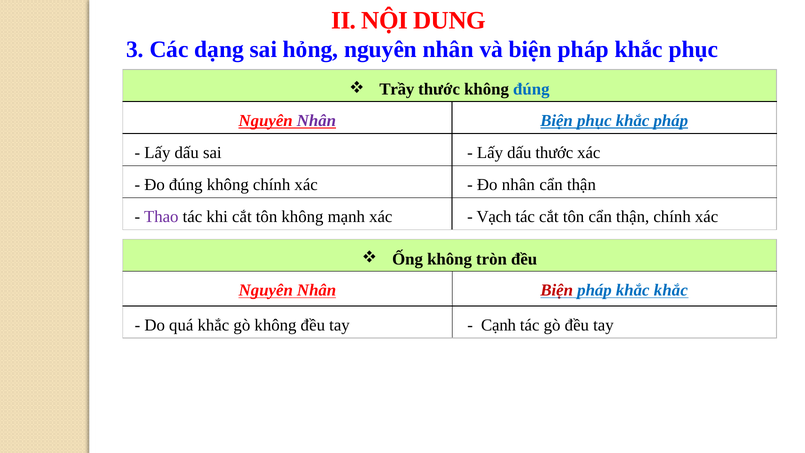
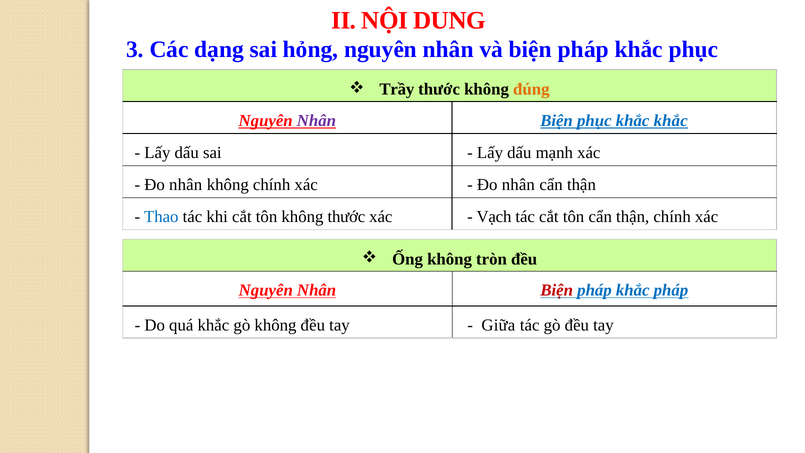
đúng colour: blue -> orange (531, 89)
khắc pháp: pháp -> khắc (671, 120)
dấu thước: thước -> mạnh (554, 152)
đúng: đúng -> nhân (186, 185)
Thao colour: purple -> blue (161, 217)
không mạnh: mạnh -> thước (346, 217)
khắc khắc: khắc -> pháp (671, 290)
Cạnh: Cạnh -> Giữa (498, 325)
